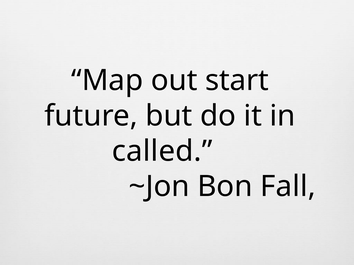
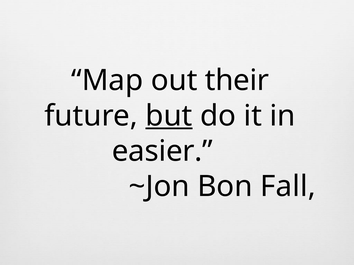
start: start -> their (237, 81)
but underline: none -> present (169, 116)
called: called -> easier (162, 151)
